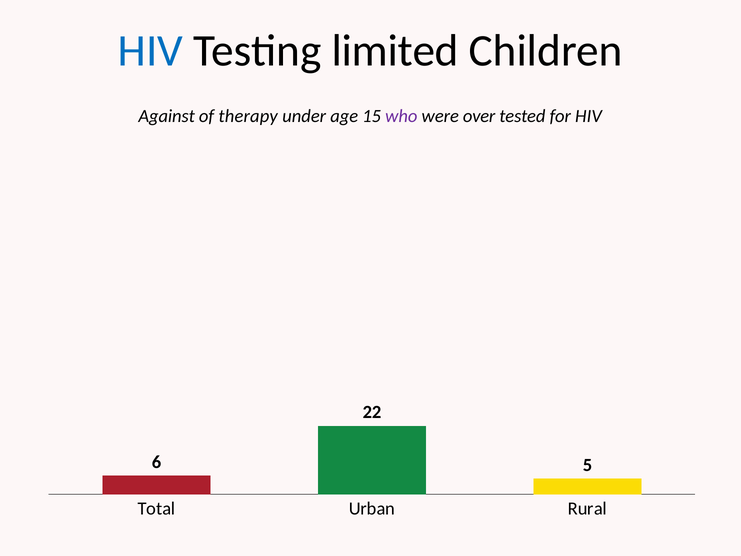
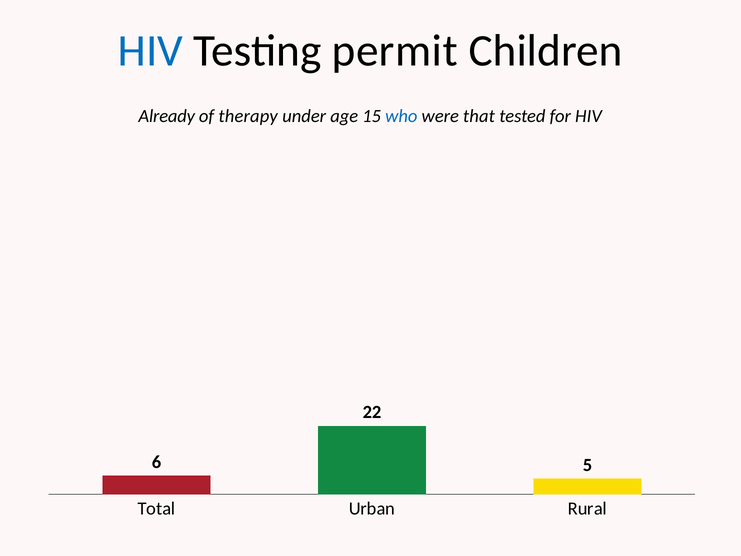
limited: limited -> permit (395, 51)
Against: Against -> Already (167, 116)
who colour: purple -> blue (401, 116)
over: over -> that (479, 116)
